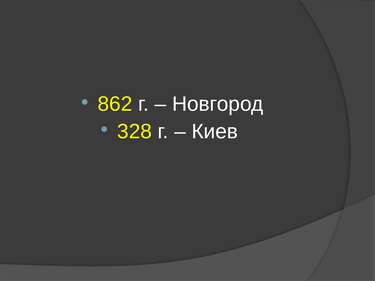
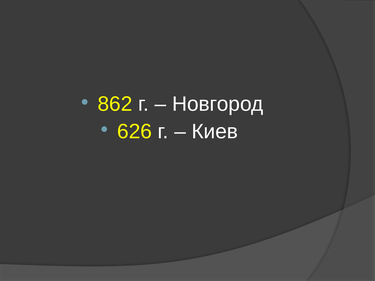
328: 328 -> 626 (135, 132)
